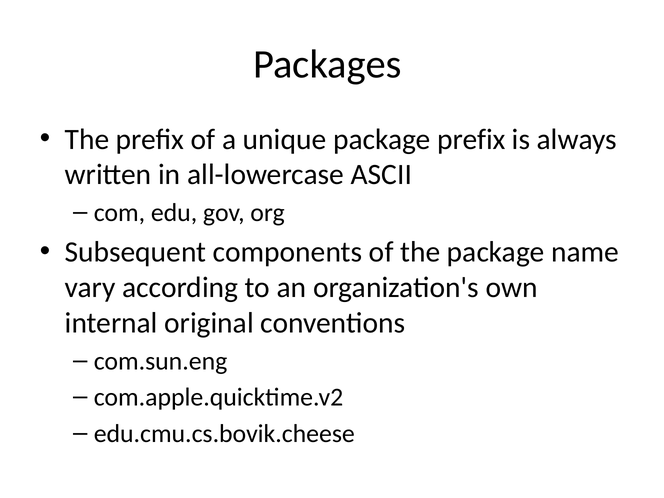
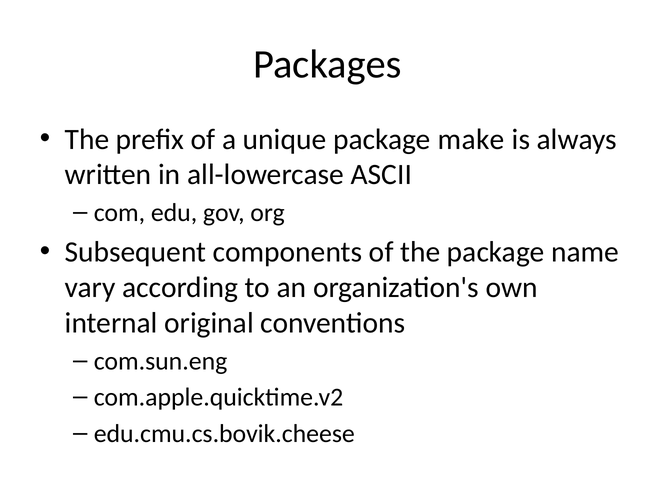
package prefix: prefix -> make (471, 139)
